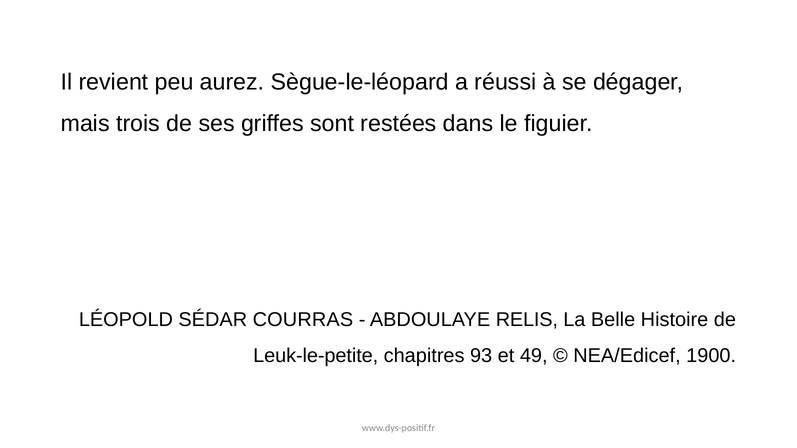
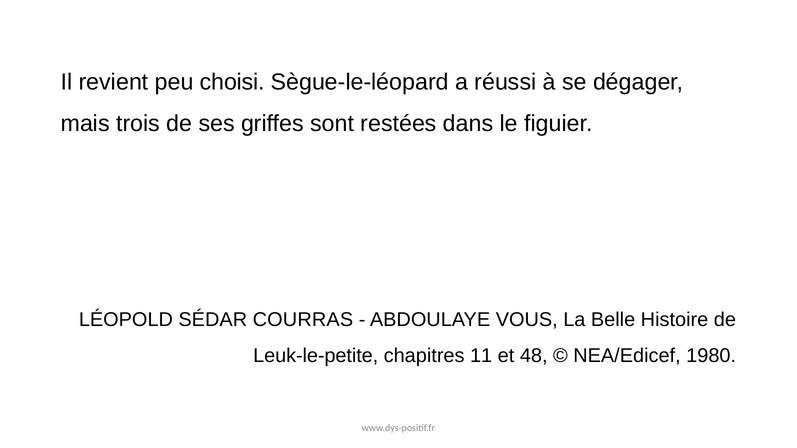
aurez: aurez -> choisi (232, 82)
RELIS: RELIS -> VOUS (527, 320)
93: 93 -> 11 (481, 356)
49: 49 -> 48 (534, 356)
1900: 1900 -> 1980 (711, 356)
